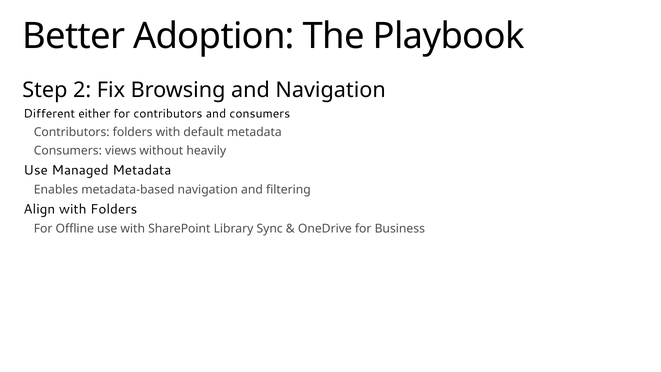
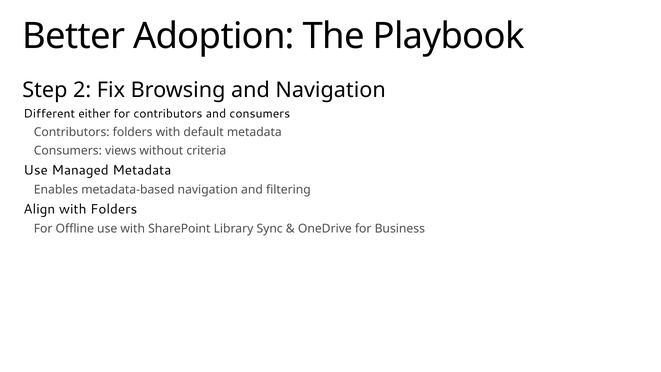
heavily: heavily -> criteria (206, 151)
